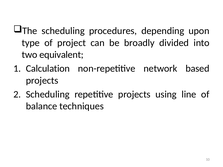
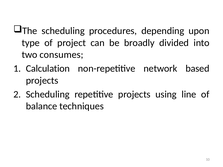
equivalent: equivalent -> consumes (61, 55)
